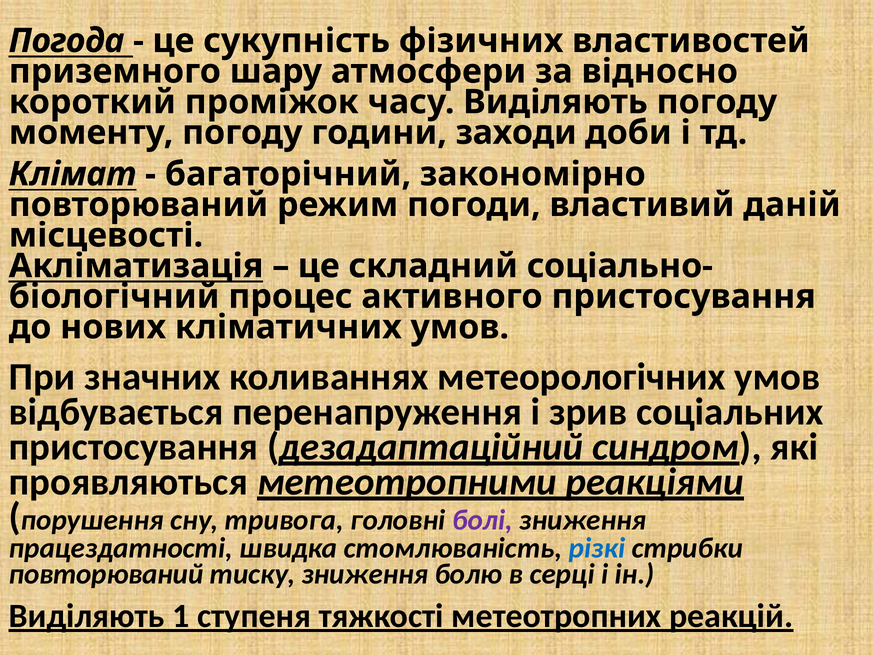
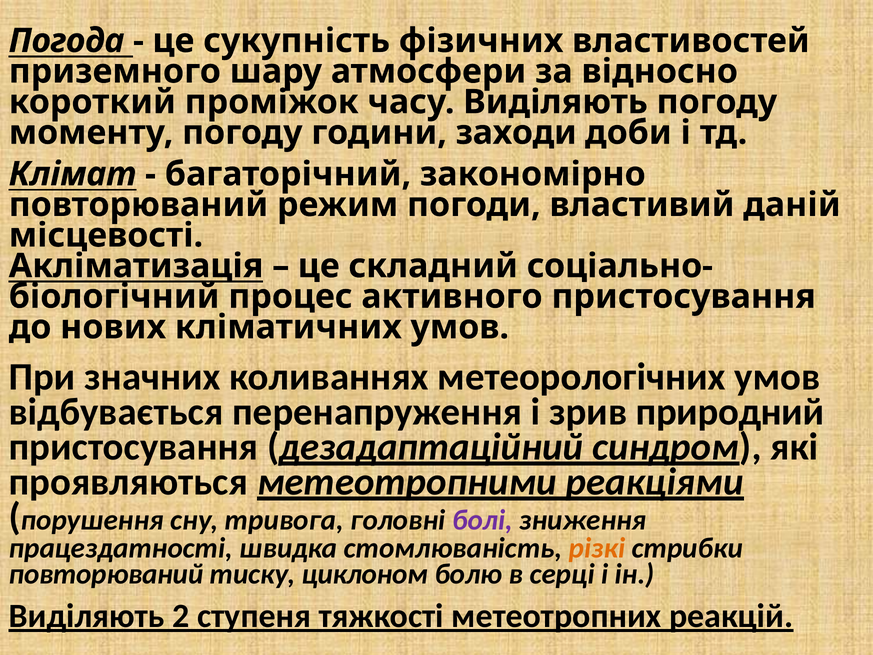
соціальних: соціальних -> природний (730, 412)
різкі colour: blue -> orange (597, 548)
тиску зниження: зниження -> циклоном (365, 574)
1: 1 -> 2 (181, 616)
